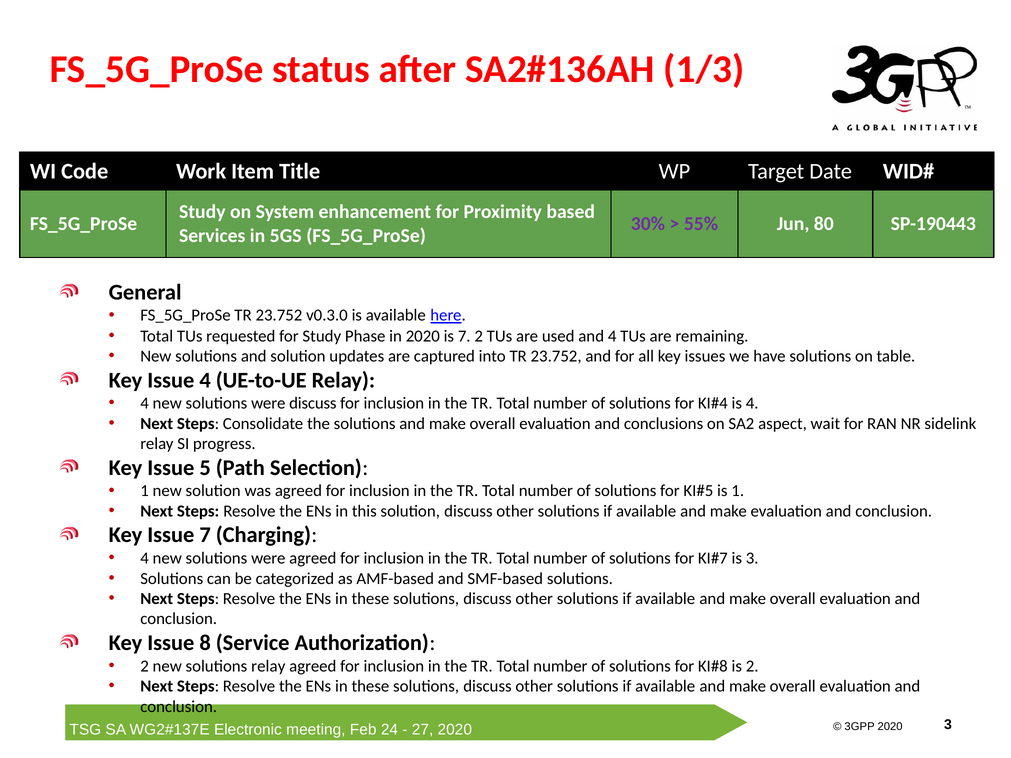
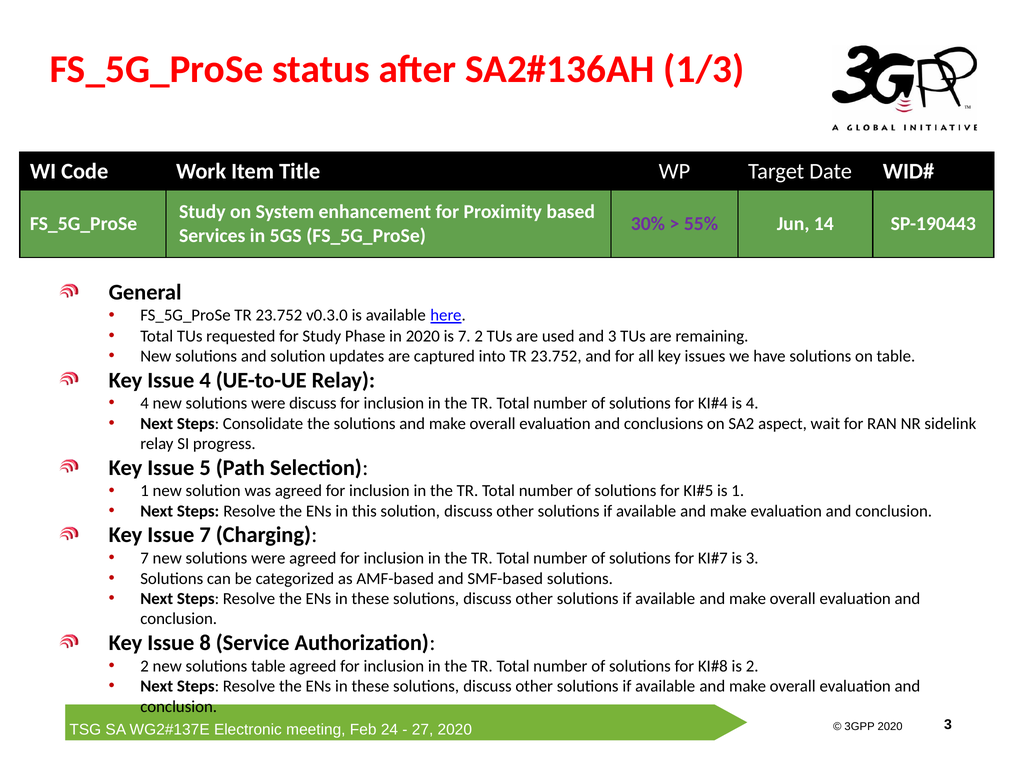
80: 80 -> 14 (824, 224)
and 4: 4 -> 3 (612, 336)
4: 4 -> 7 (145, 558)
solutions relay: relay -> table (268, 666)
